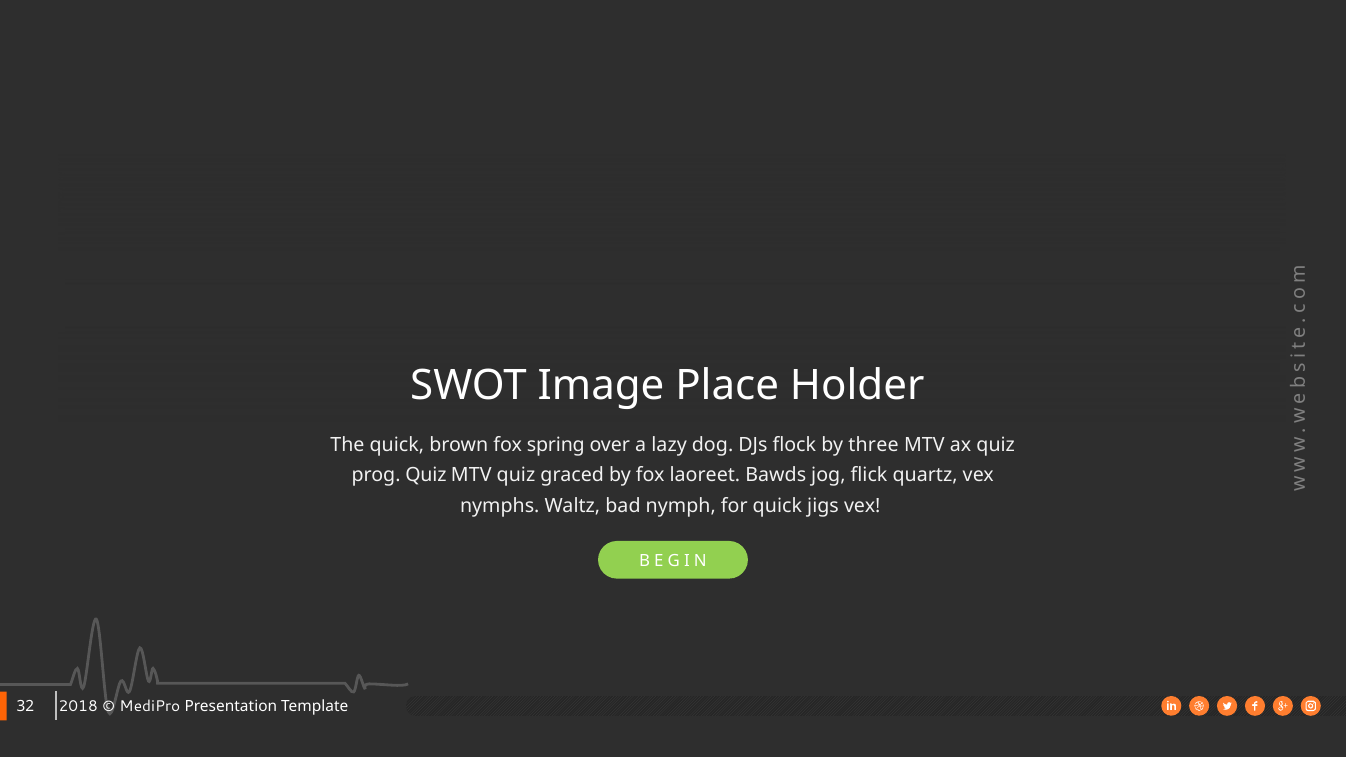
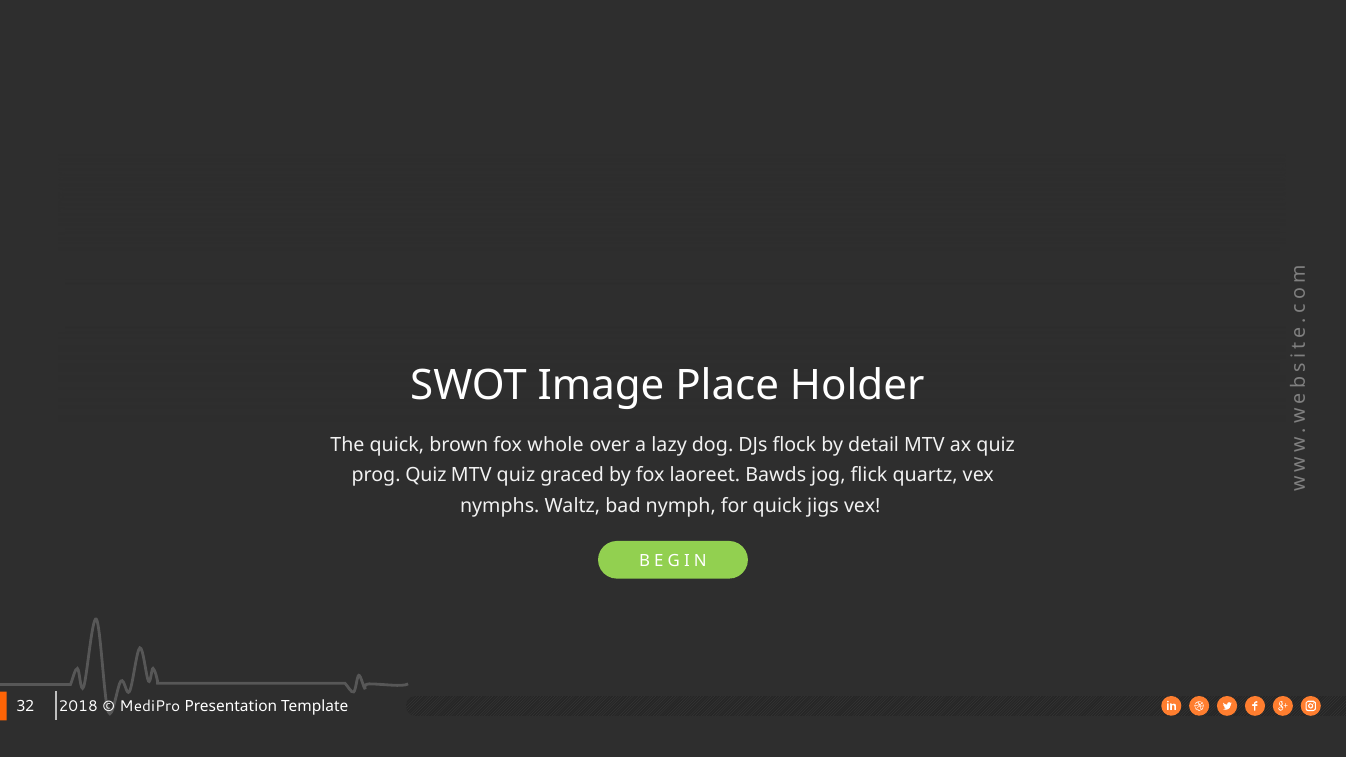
spring: spring -> whole (556, 445)
three: three -> detail (874, 445)
